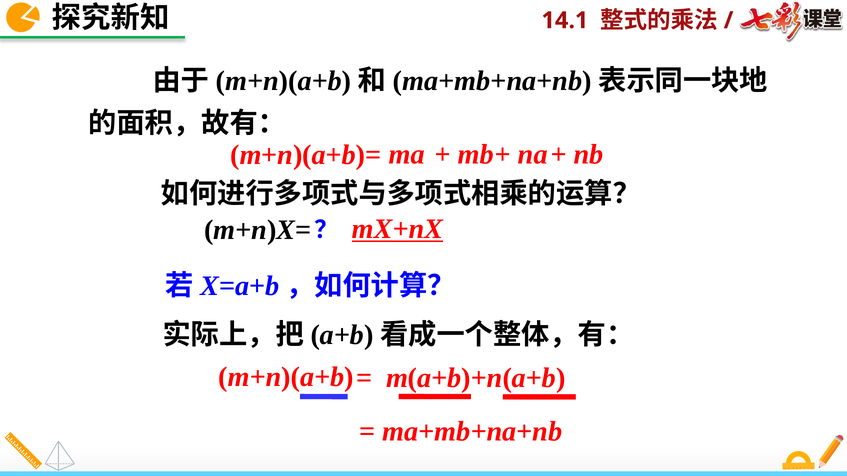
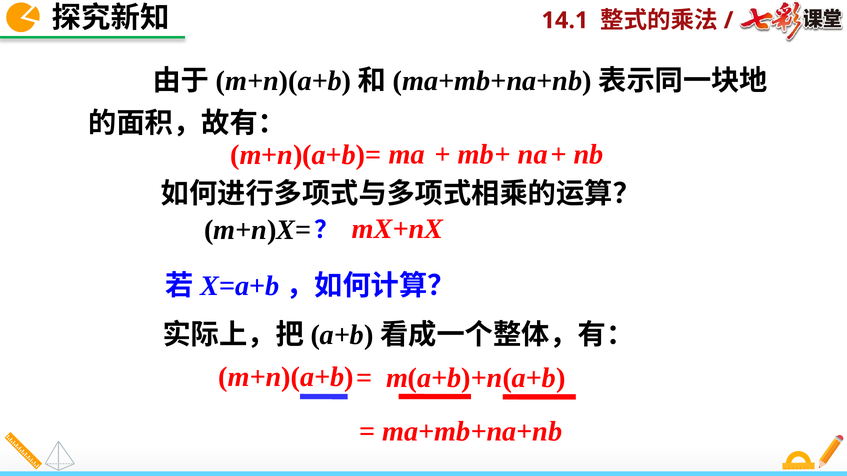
mX+nX underline: present -> none (397, 229)
